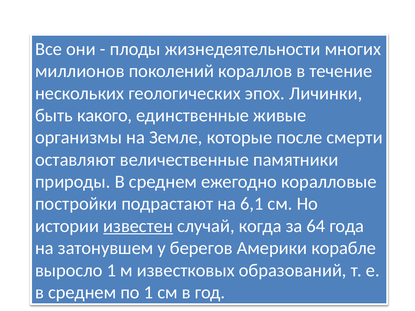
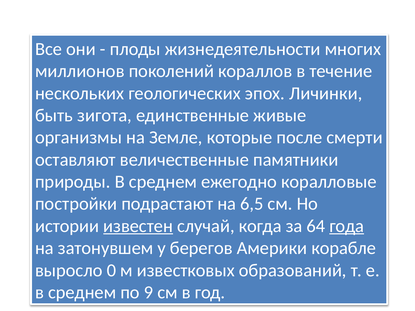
какого: какого -> зигота (105, 116)
6,1: 6,1 -> 6,5 (252, 204)
года underline: none -> present (347, 226)
выросло 1: 1 -> 0 (111, 270)
по 1: 1 -> 9 (149, 293)
